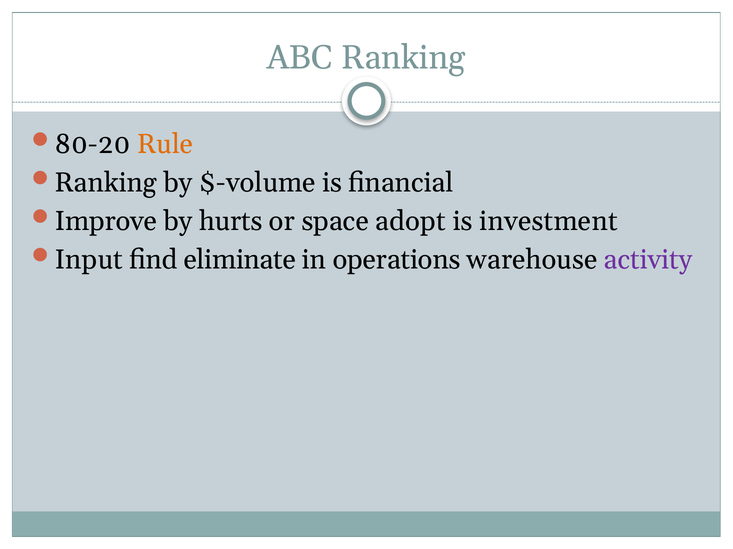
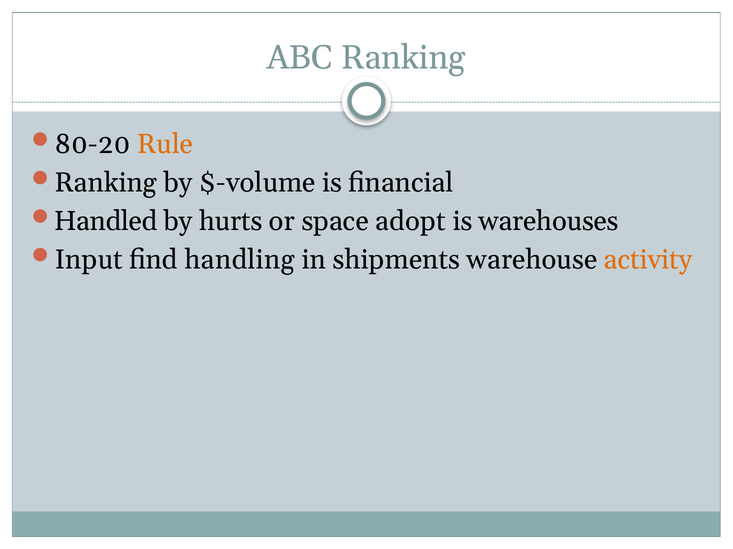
Improve: Improve -> Handled (106, 222)
investment: investment -> warehouses (549, 222)
eliminate: eliminate -> handling (240, 260)
operations: operations -> shipments (396, 260)
activity colour: purple -> orange (648, 260)
